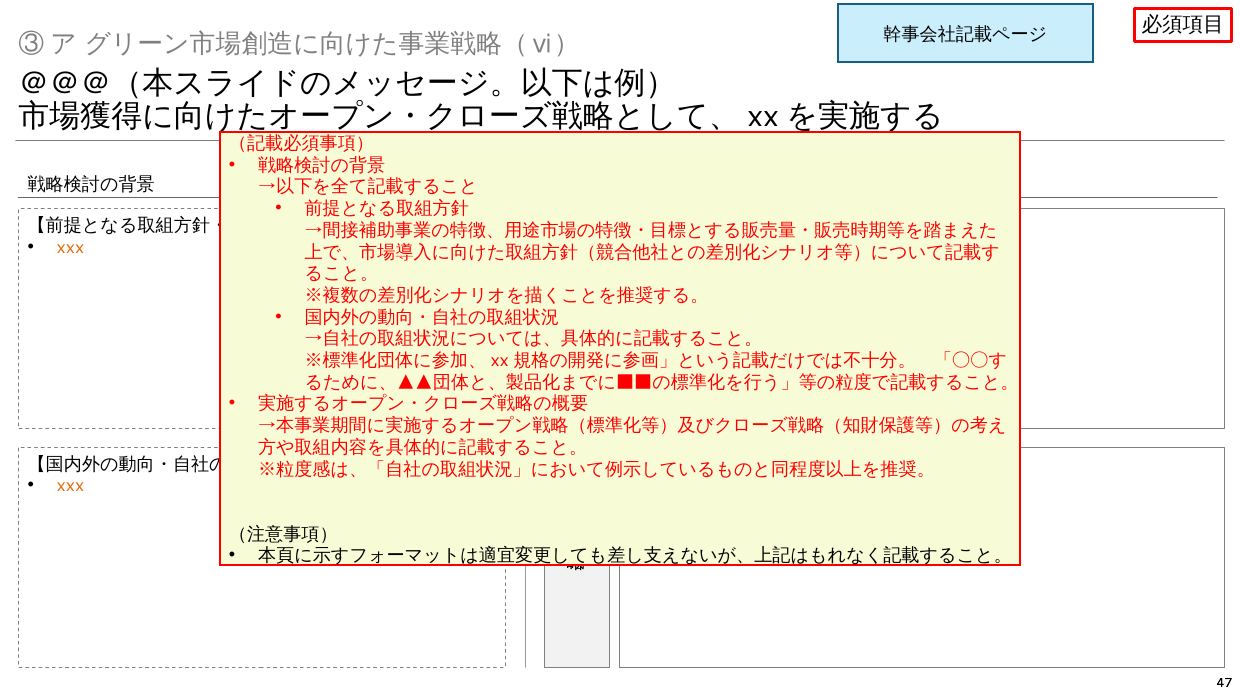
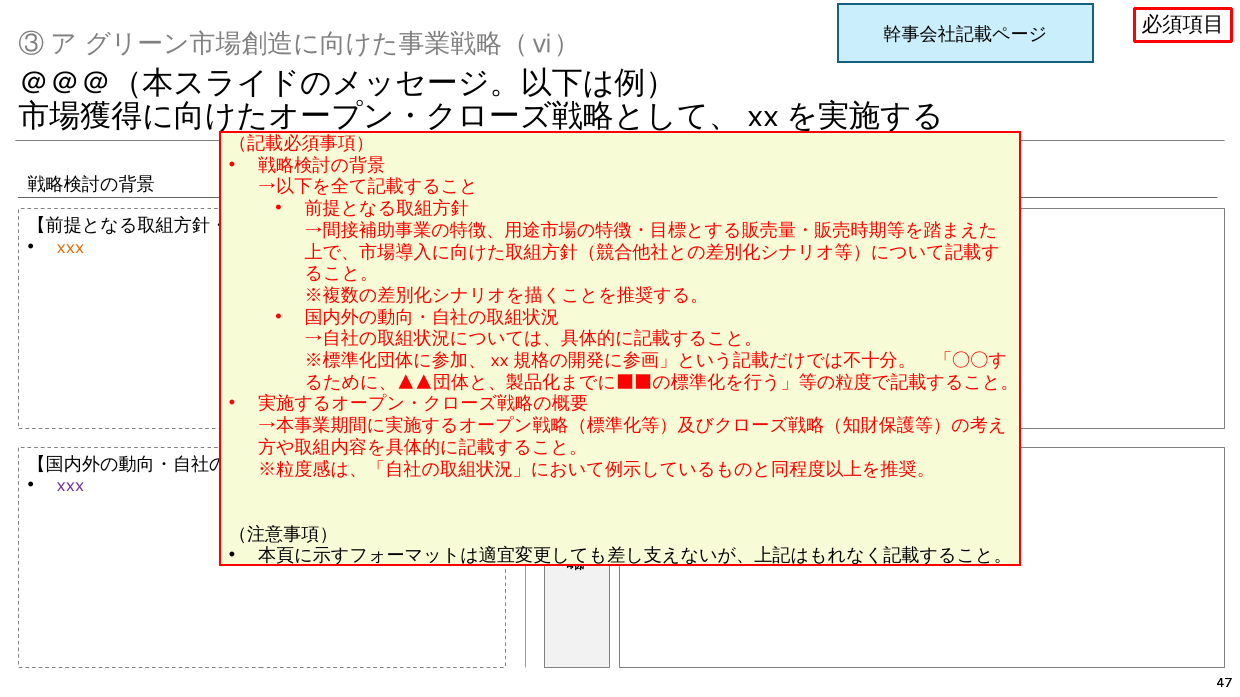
xxx colour: orange -> purple (71, 486)
